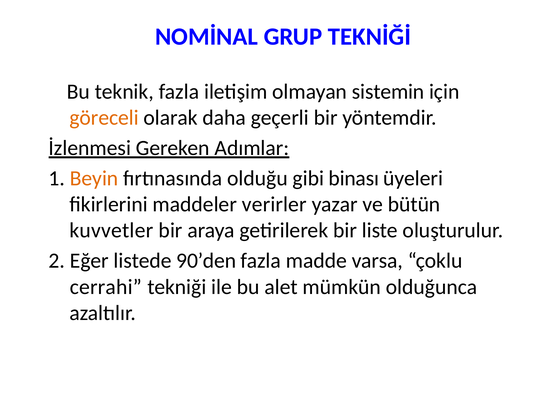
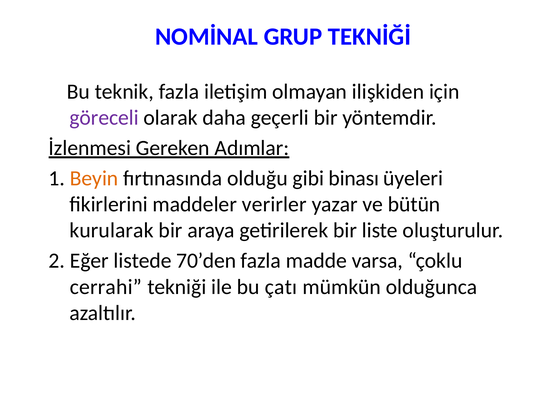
sistemin: sistemin -> ilişkiden (388, 92)
göreceli colour: orange -> purple (104, 118)
kuvvetler: kuvvetler -> kurularak (112, 230)
90’den: 90’den -> 70’den (206, 261)
alet: alet -> çatı (281, 287)
